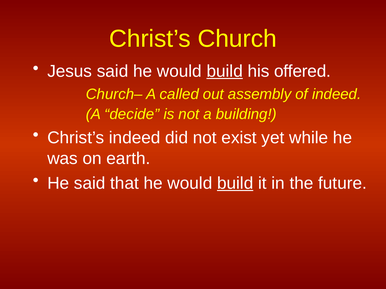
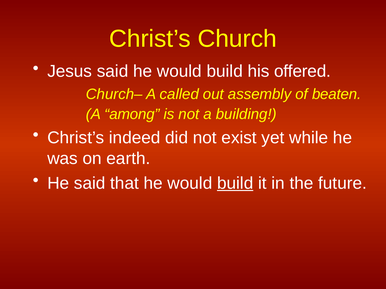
build underline: present -> none (225, 71)
of indeed: indeed -> beaten (337, 94)
decide: decide -> among (132, 114)
